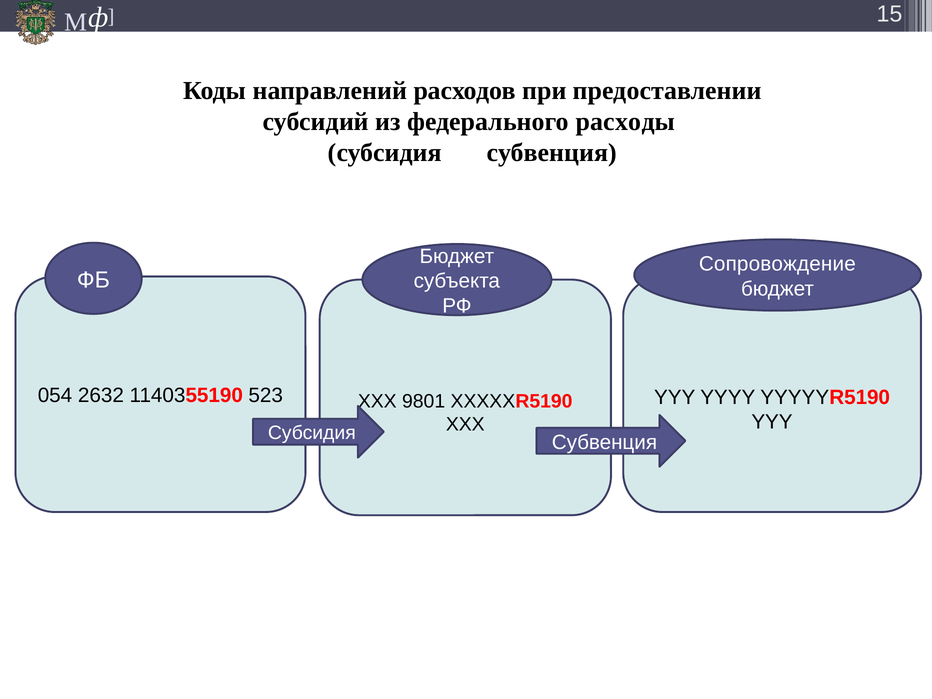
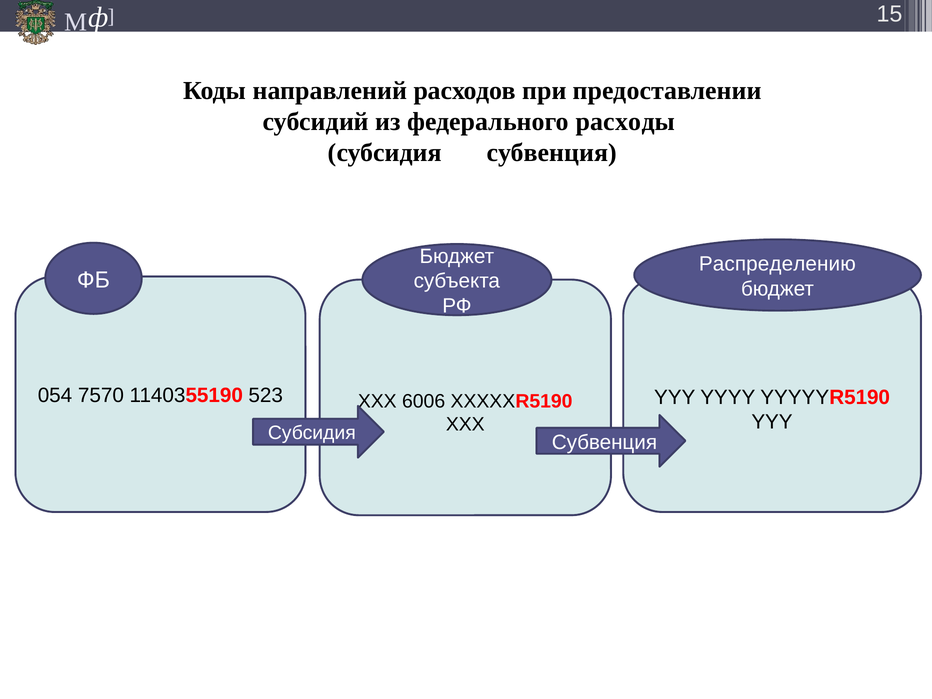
Сопровождение: Сопровождение -> Распределению (777, 264)
2632: 2632 -> 7570 (101, 396)
9801: 9801 -> 6006 (424, 401)
